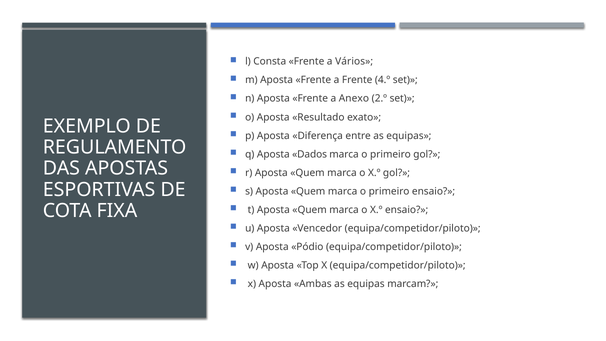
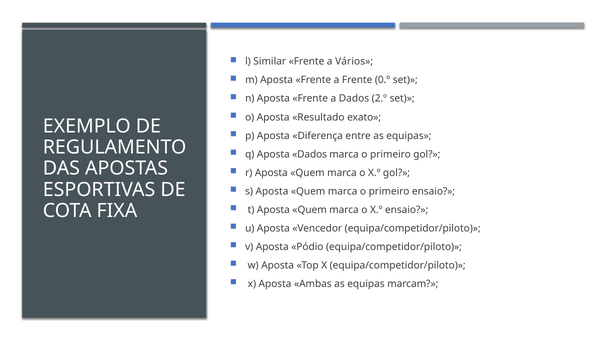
Consta: Consta -> Similar (270, 62)
4.º: 4.º -> 0.º (383, 80)
a Anexo: Anexo -> Dados (354, 99)
